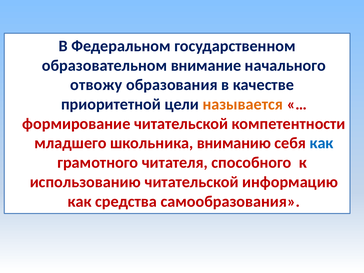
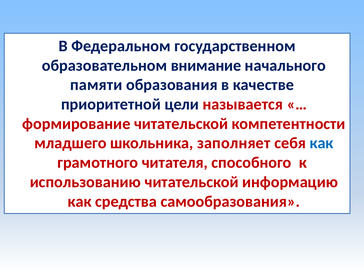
отвожу: отвожу -> памяти (96, 85)
называется colour: orange -> red (243, 104)
вниманию: вниманию -> заполняет (234, 143)
